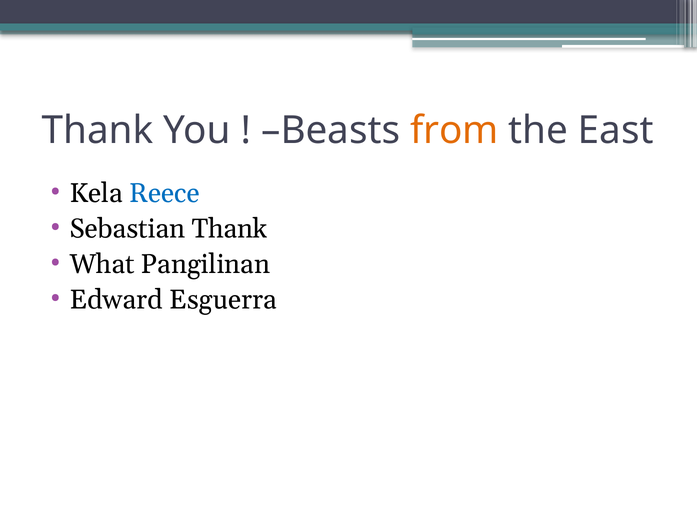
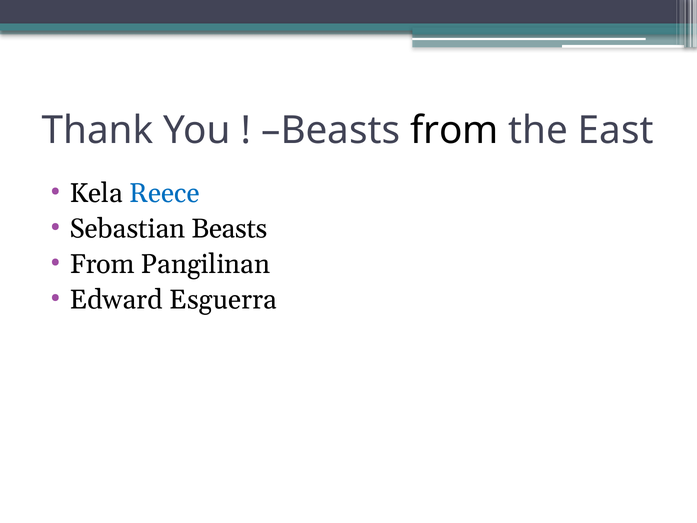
from colour: orange -> black (454, 130)
Sebastian Thank: Thank -> Beasts (230, 229)
What: What -> From (102, 264)
